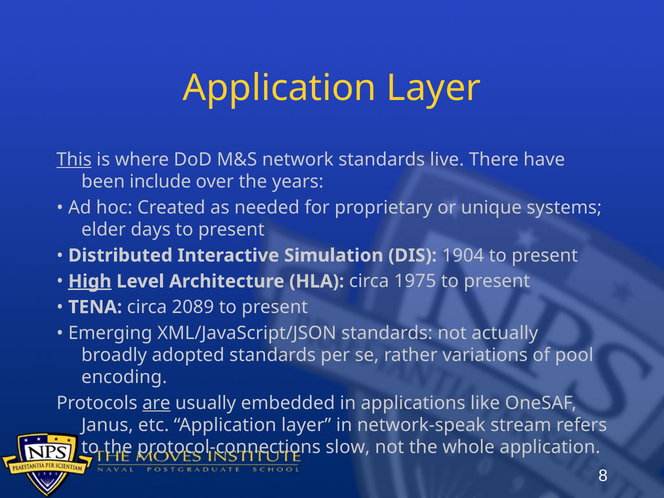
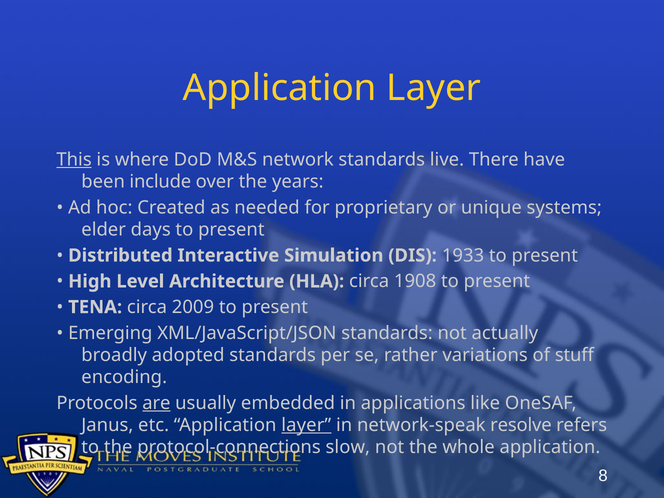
1904: 1904 -> 1933 (463, 255)
High underline: present -> none (90, 281)
1975: 1975 -> 1908 (415, 281)
2089: 2089 -> 2009 (193, 307)
pool: pool -> stuff (574, 355)
layer underline: none -> present (306, 425)
stream: stream -> resolve (521, 425)
